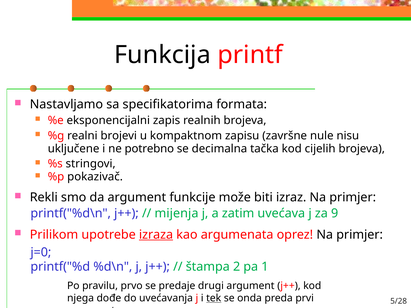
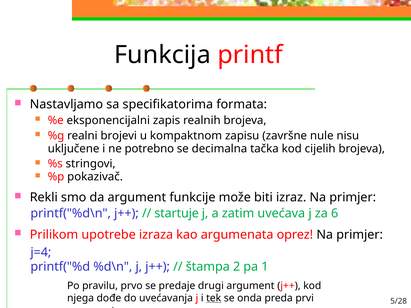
mijenja: mijenja -> startuje (177, 214)
9: 9 -> 6 (335, 214)
izraza underline: present -> none (156, 235)
j=0: j=0 -> j=4 (41, 252)
